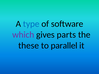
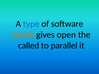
which colour: purple -> orange (23, 35)
parts: parts -> open (66, 35)
these: these -> called (29, 46)
